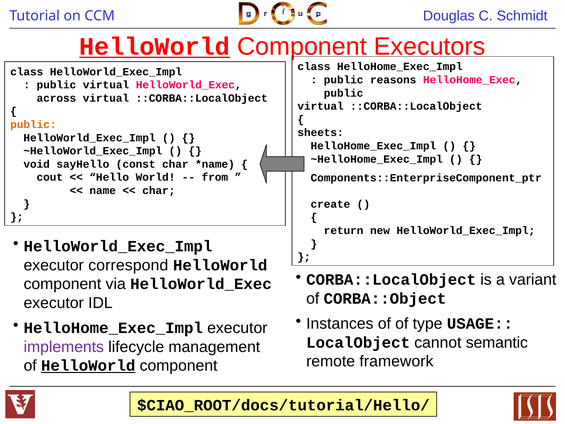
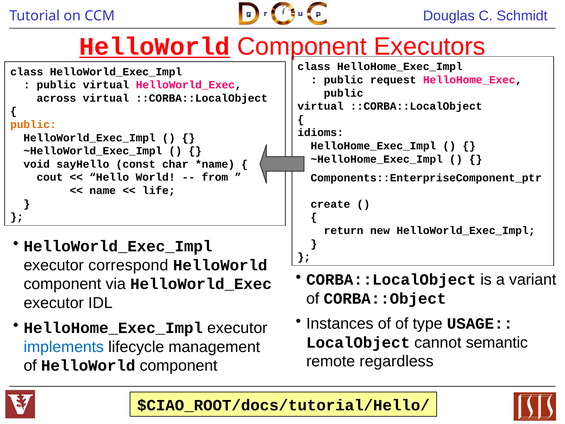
reasons: reasons -> request (393, 80)
sheets: sheets -> idioms (321, 133)
char: char -> life (159, 190)
implements colour: purple -> blue (64, 347)
framework: framework -> regardless (396, 361)
HelloWorld underline: present -> none (88, 365)
